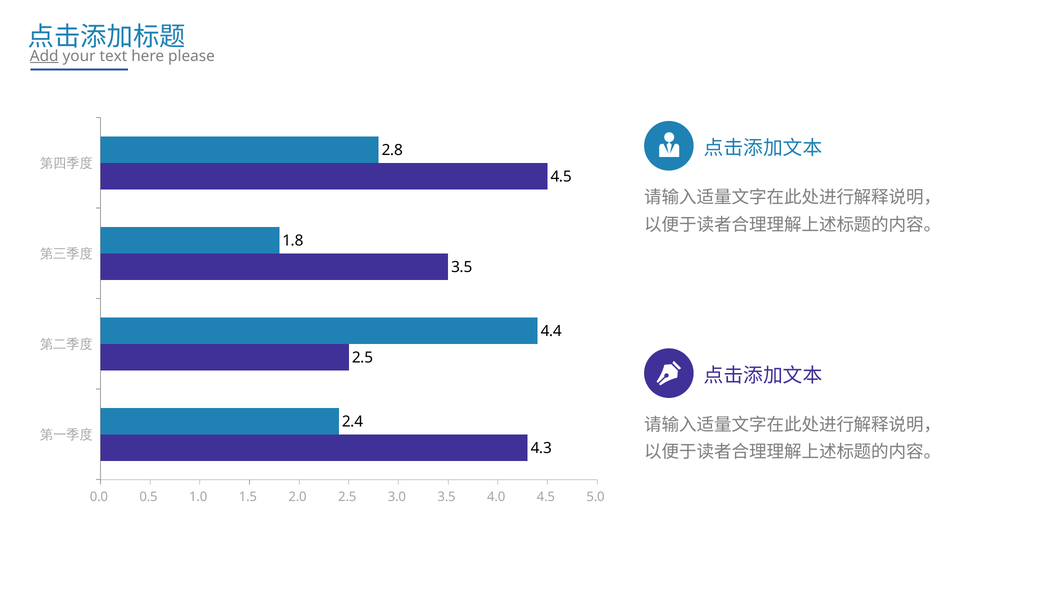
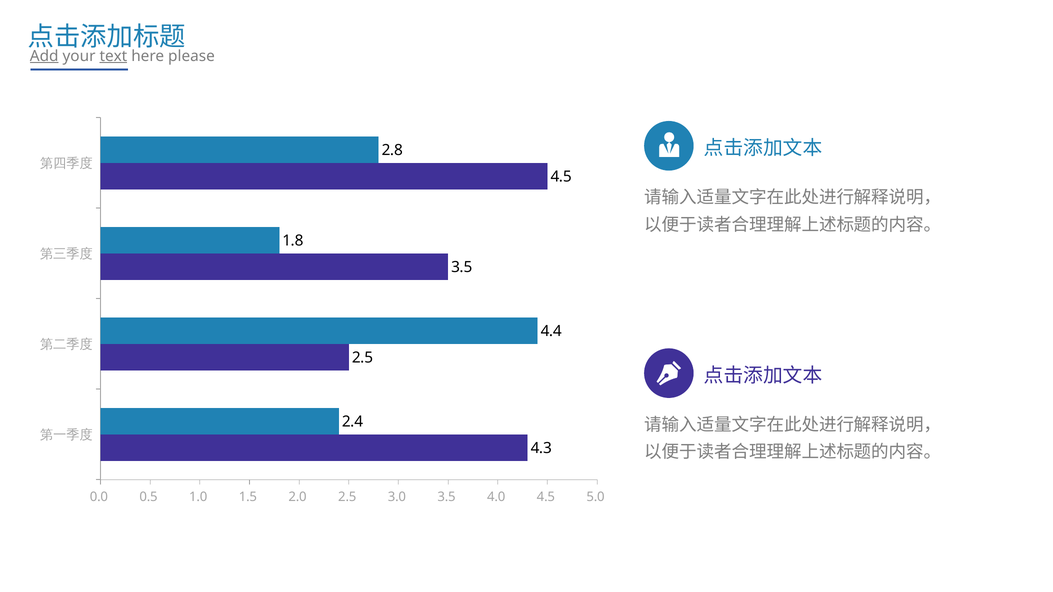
text underline: none -> present (113, 56)
